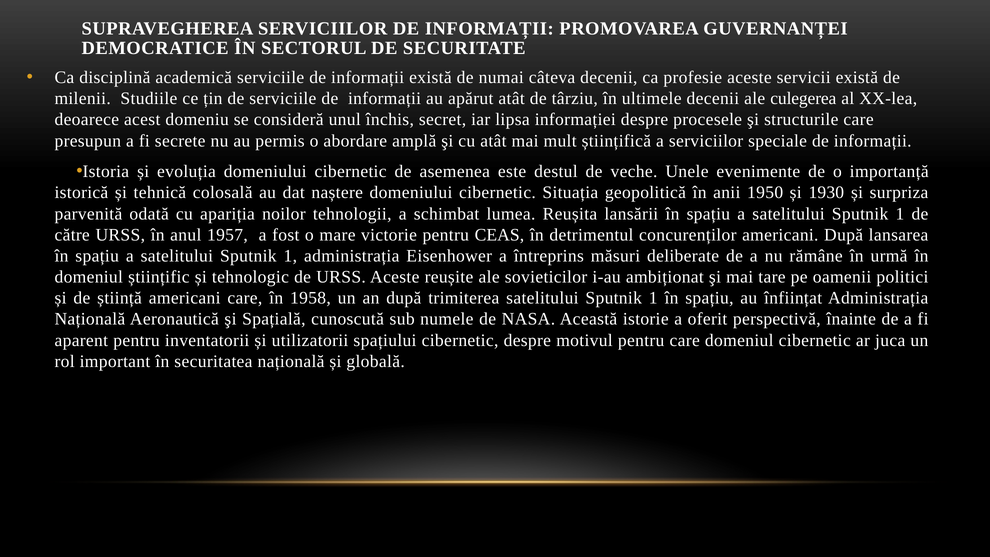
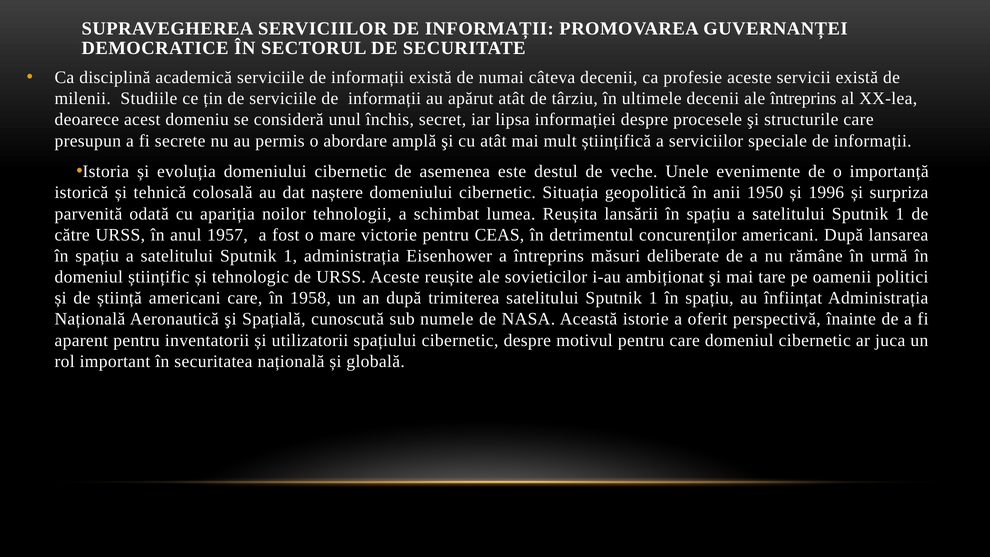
ale culegerea: culegerea -> întreprins (803, 99)
1930: 1930 -> 1996 (826, 193)
